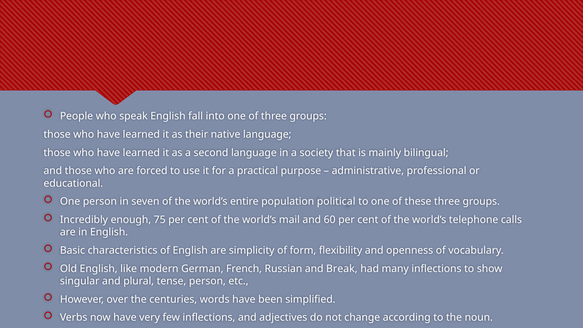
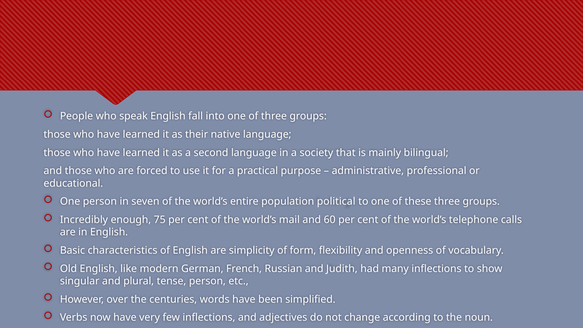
Break: Break -> Judith (342, 269)
